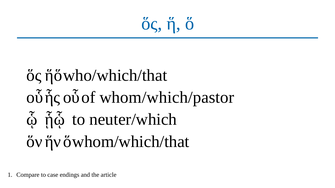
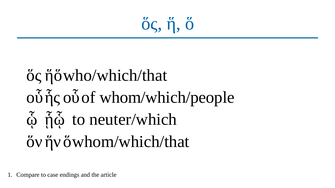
whom/which/pastor: whom/which/pastor -> whom/which/people (167, 98)
